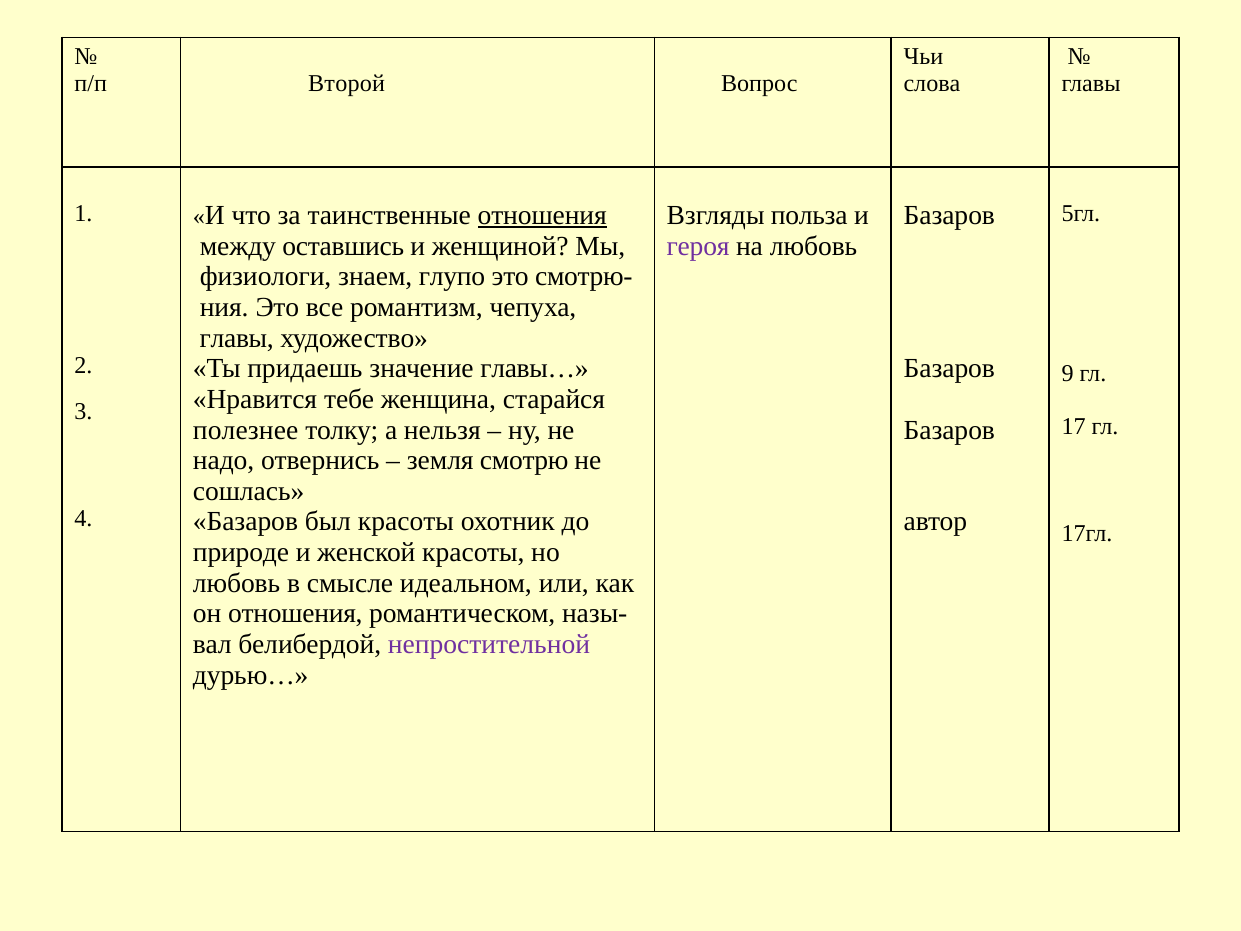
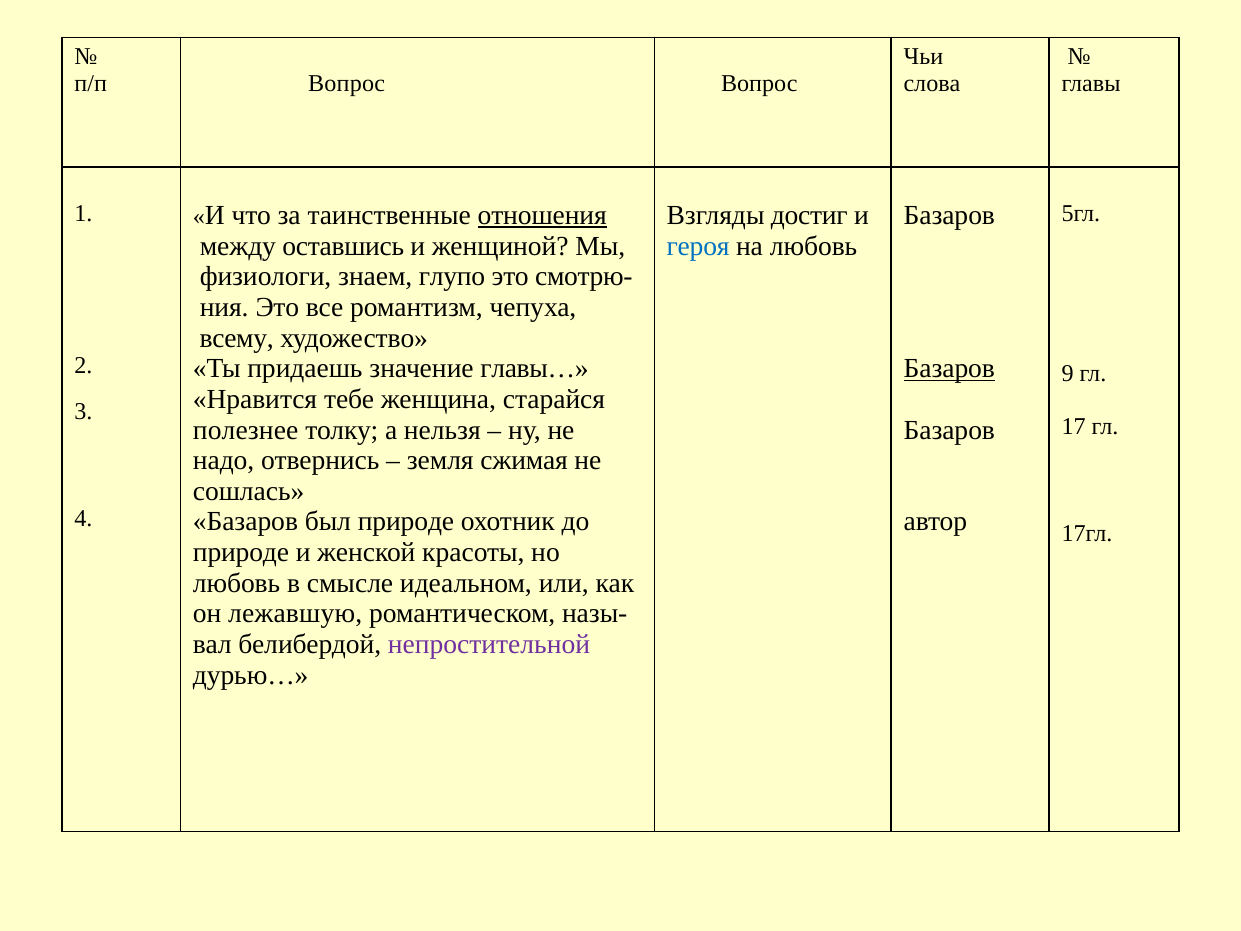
п/п Второй: Второй -> Вопрос (347, 84)
польза: польза -> достиг (809, 215)
героя colour: purple -> blue (698, 246)
главы: главы -> всему (237, 338)
Базаров underline: none -> present (949, 369)
смотрю: смотрю -> сжимая (524, 460)
был красоты: красоты -> природе (406, 522)
он отношения: отношения -> лежавшую (295, 614)
